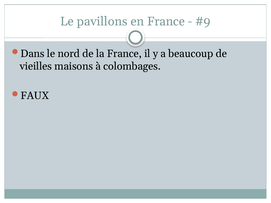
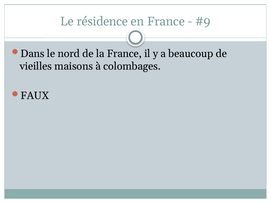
pavillons: pavillons -> résidence (102, 21)
